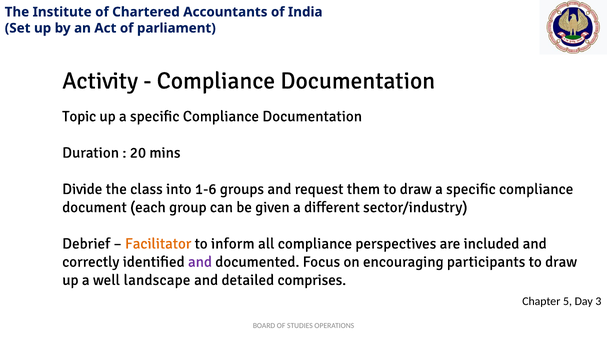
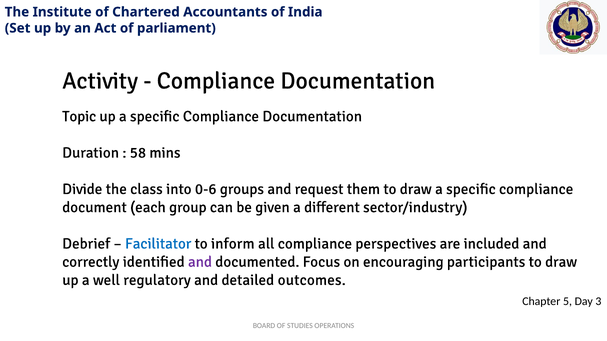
20: 20 -> 58 (138, 153)
1-6: 1-6 -> 0-6 (206, 189)
Facilitator colour: orange -> blue (158, 244)
landscape: landscape -> regulatory (157, 280)
comprises: comprises -> outcomes (312, 280)
